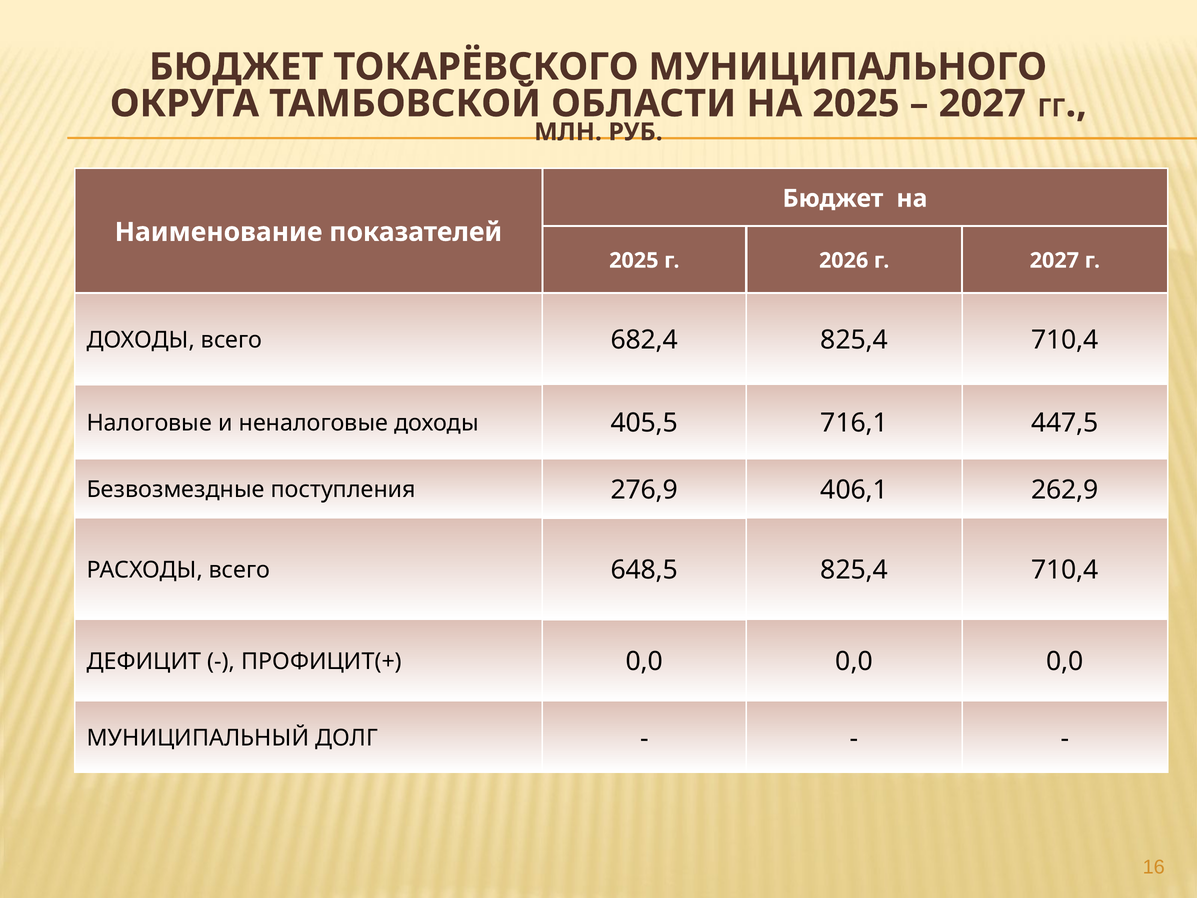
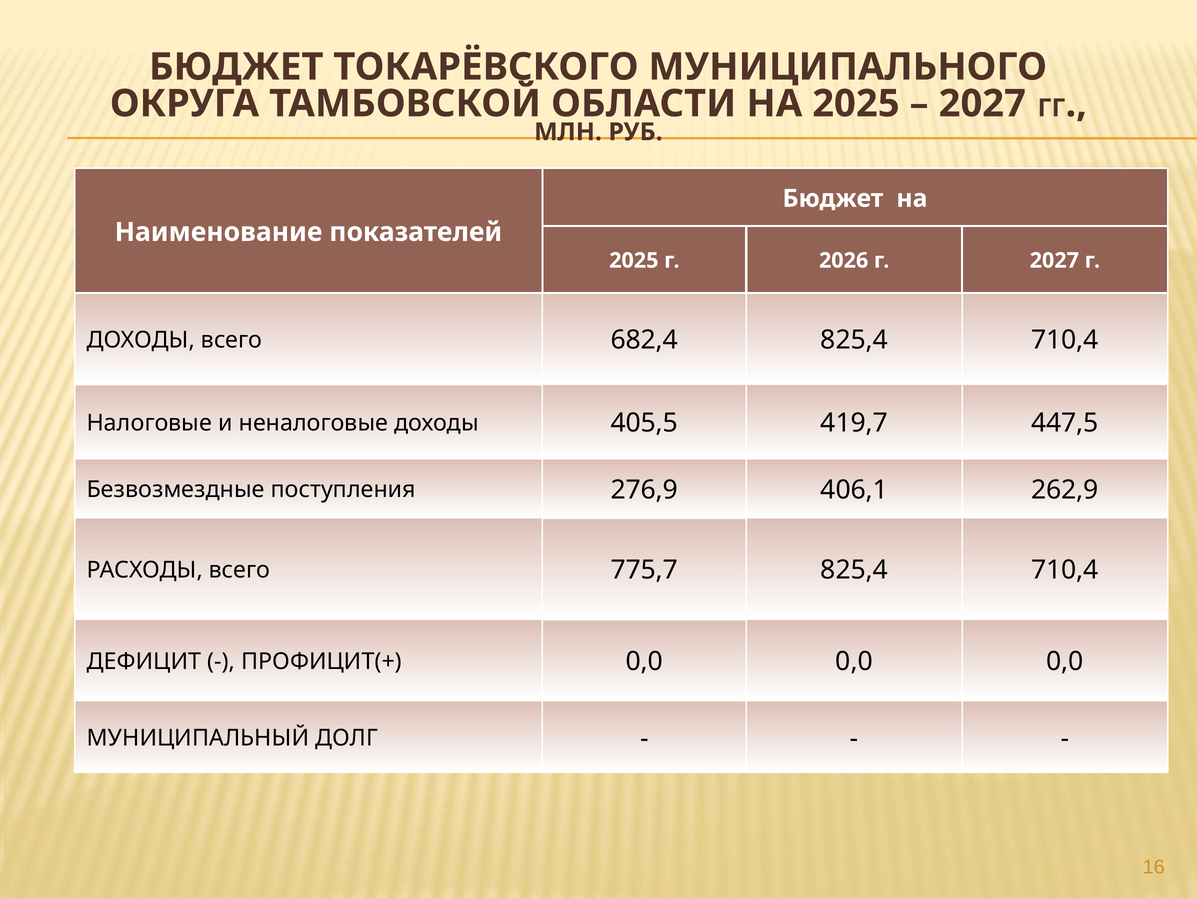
716,1: 716,1 -> 419,7 (854, 423)
648,5: 648,5 -> 775,7 (644, 570)
